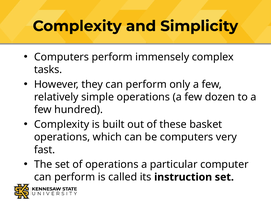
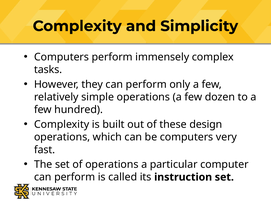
basket: basket -> design (206, 125)
